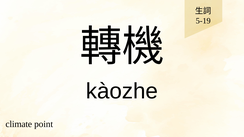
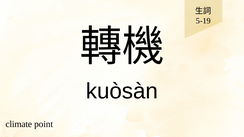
kàozhe: kàozhe -> kuòsàn (122, 91)
